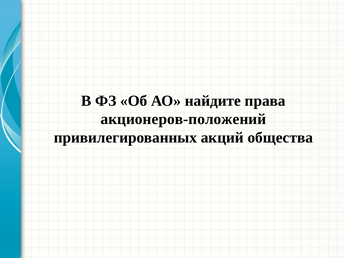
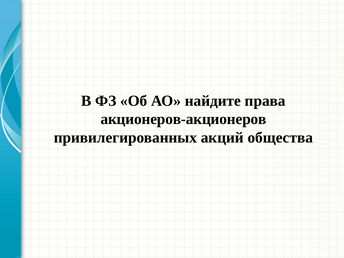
акционеров-положений: акционеров-положений -> акционеров-акционеров (183, 119)
